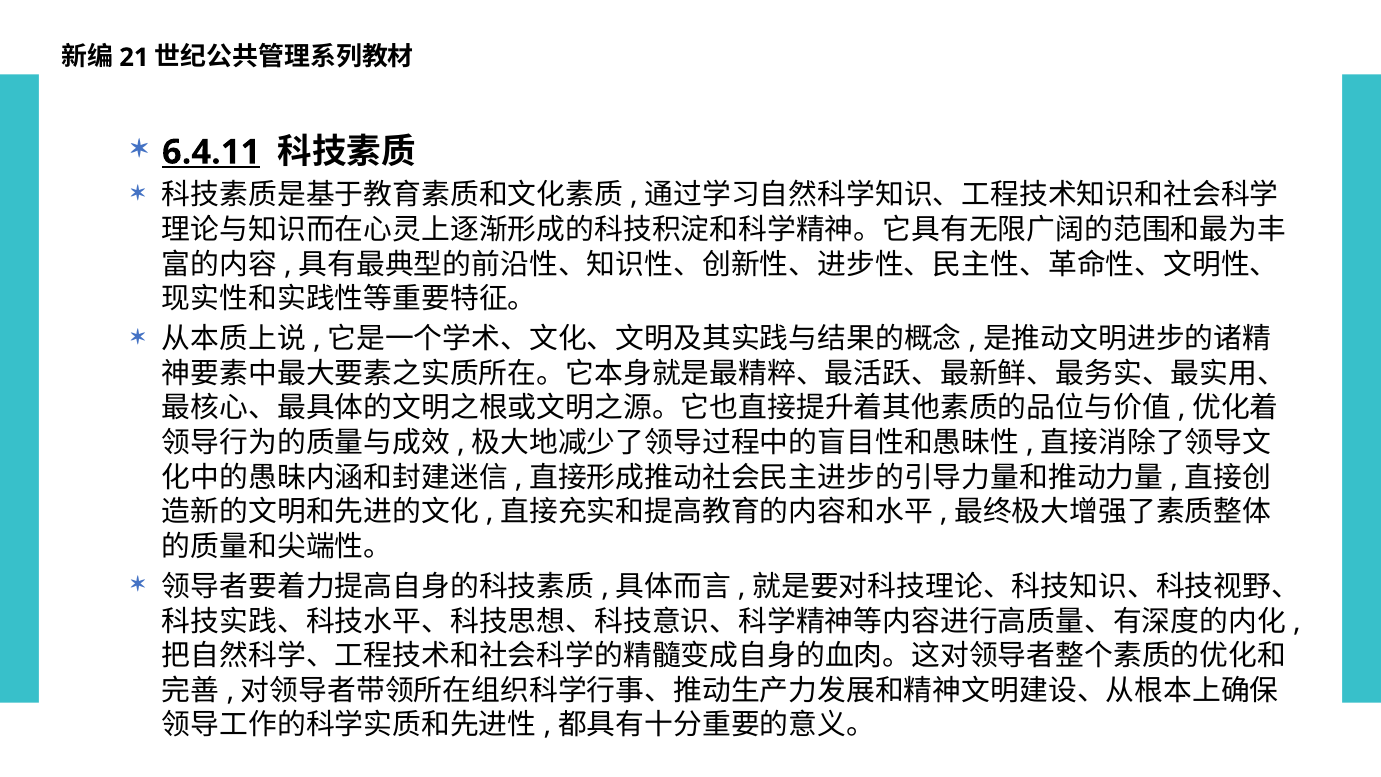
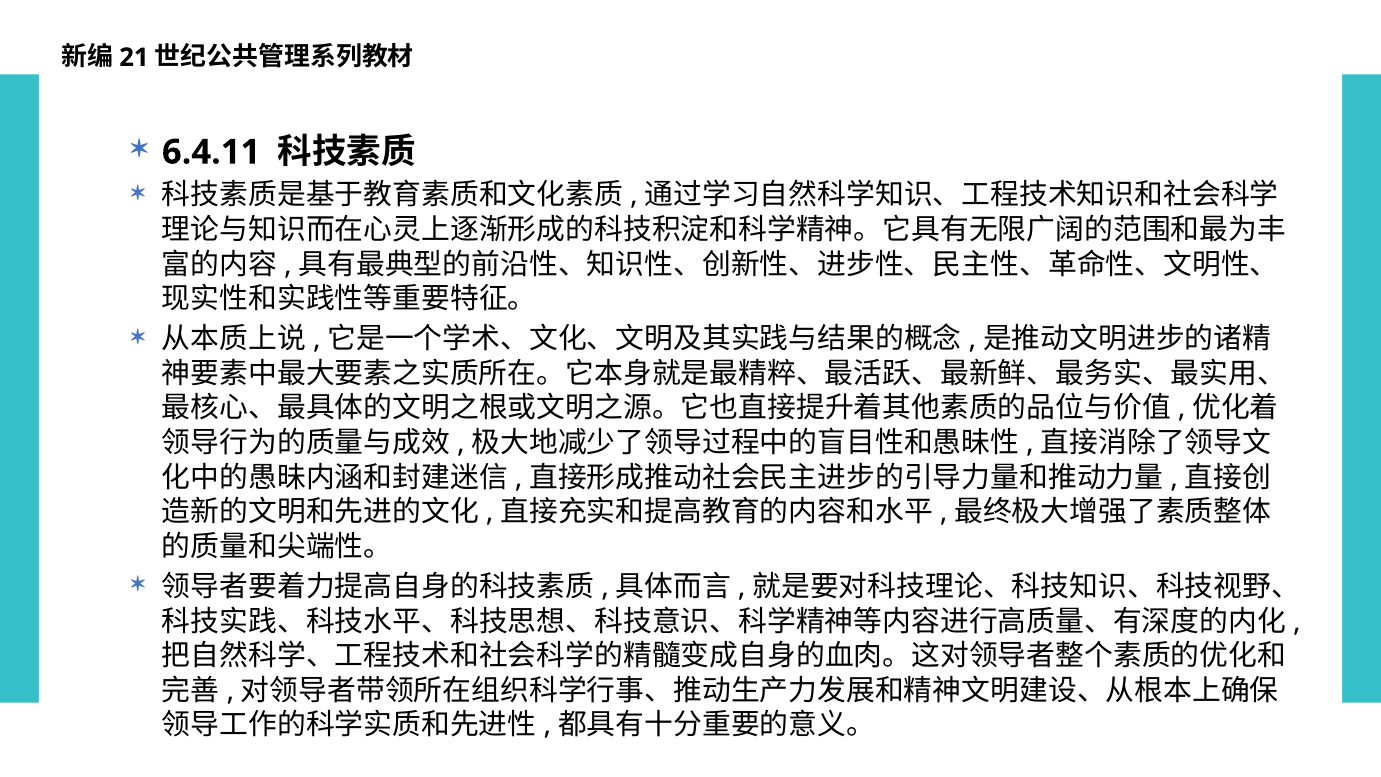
6.4.11 underline: present -> none (211, 152)
